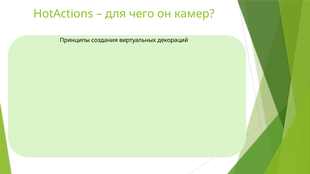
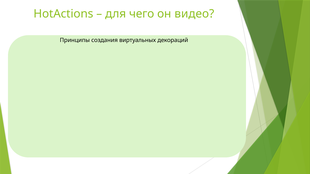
камер: камер -> видео (194, 14)
